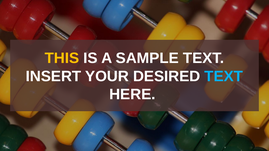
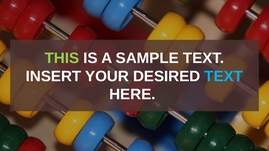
THIS colour: yellow -> light green (62, 58)
